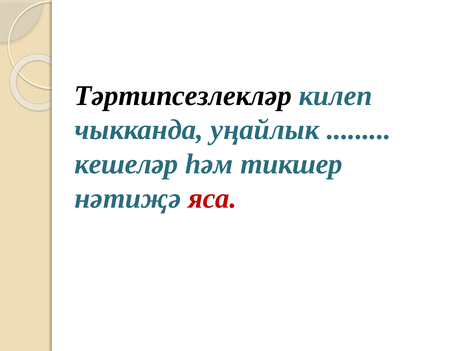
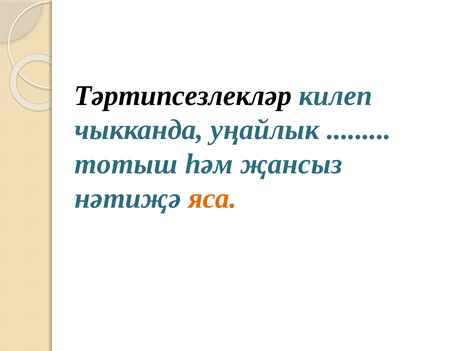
кешеләр: кешеләр -> тотыш (126, 164)
тикшер: тикшер -> җансыз (291, 164)
яса colour: red -> orange (212, 198)
